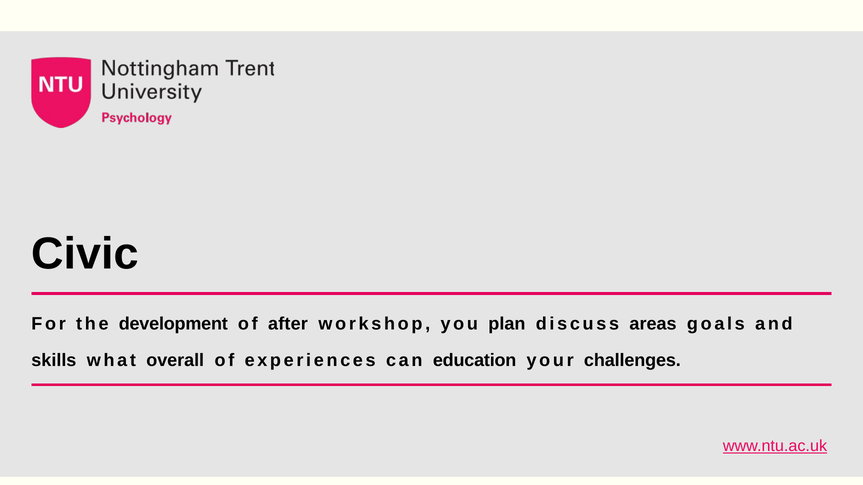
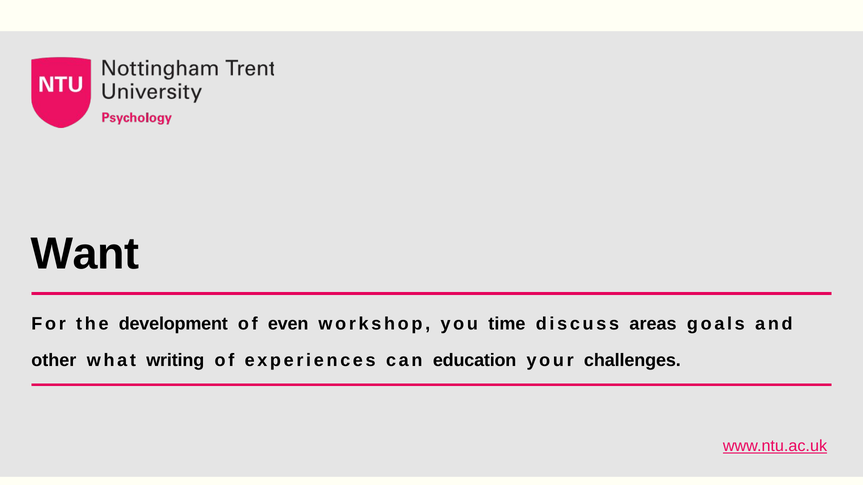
Civic: Civic -> Want (85, 254)
after: after -> even (288, 324)
plan: plan -> time (507, 324)
skills: skills -> other (54, 361)
overall: overall -> writing (175, 361)
